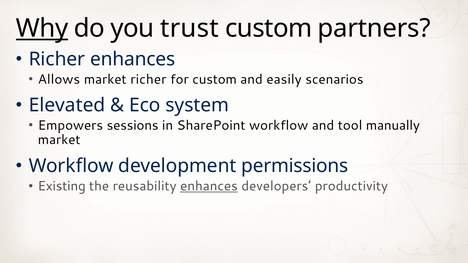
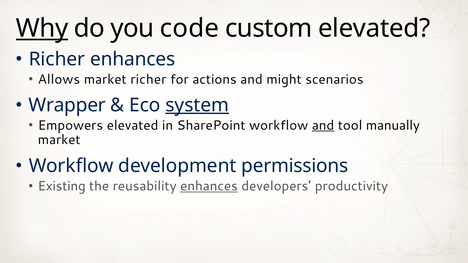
trust: trust -> code (189, 28)
custom partners: partners -> elevated (374, 28)
for custom: custom -> actions (215, 80)
easily: easily -> might (284, 80)
Elevated: Elevated -> Wrapper (67, 105)
system underline: none -> present (197, 105)
Empowers sessions: sessions -> elevated (133, 125)
and underline: none -> present (323, 125)
